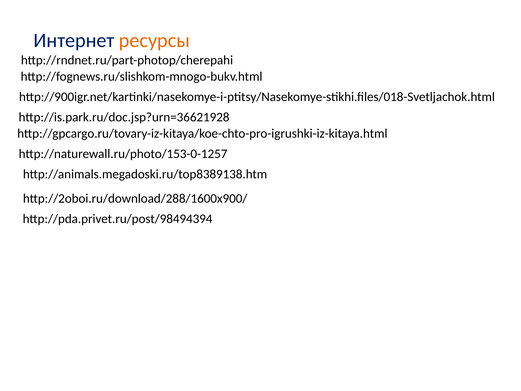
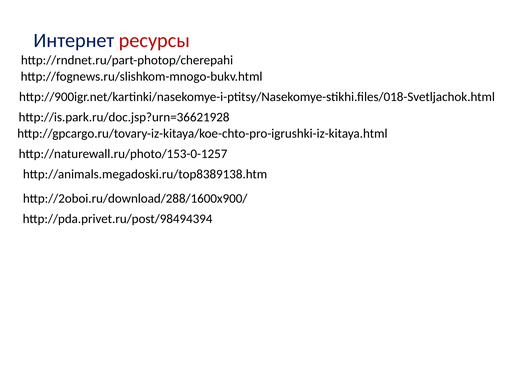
ресурсы colour: orange -> red (154, 41)
